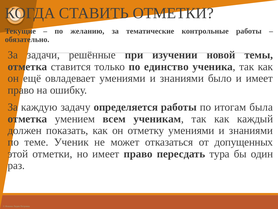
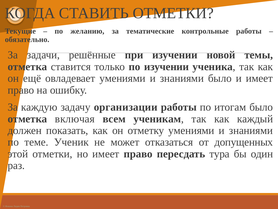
по единство: единство -> изучении (167, 67)
определяется: определяется -> организации (126, 107)
итогам была: была -> было (261, 107)
умением: умением -> включая (75, 119)
